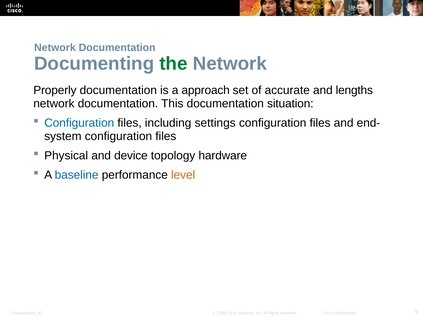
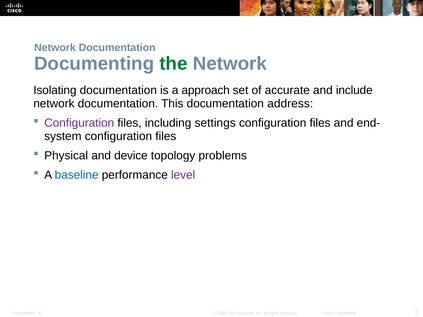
Properly: Properly -> Isolating (55, 90)
lengths: lengths -> include (354, 90)
situation: situation -> address (290, 104)
Configuration colour: blue -> purple (79, 123)
hardware: hardware -> problems (223, 156)
level colour: orange -> purple (183, 175)
